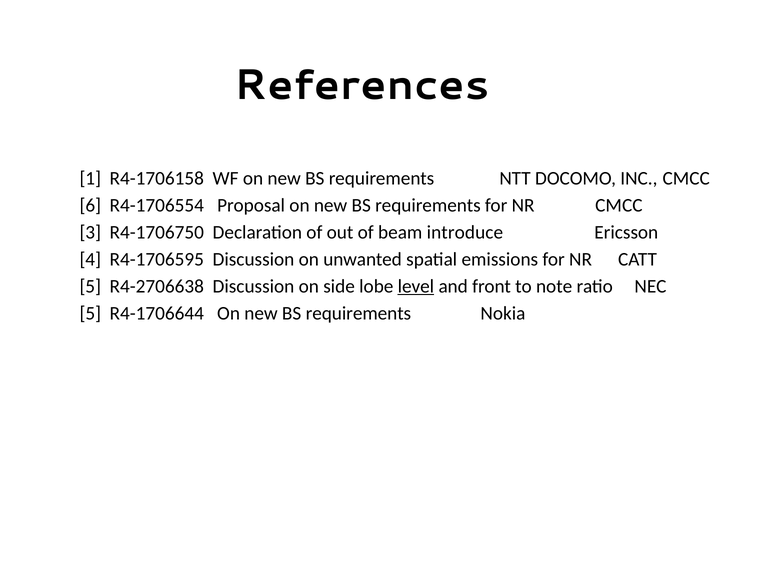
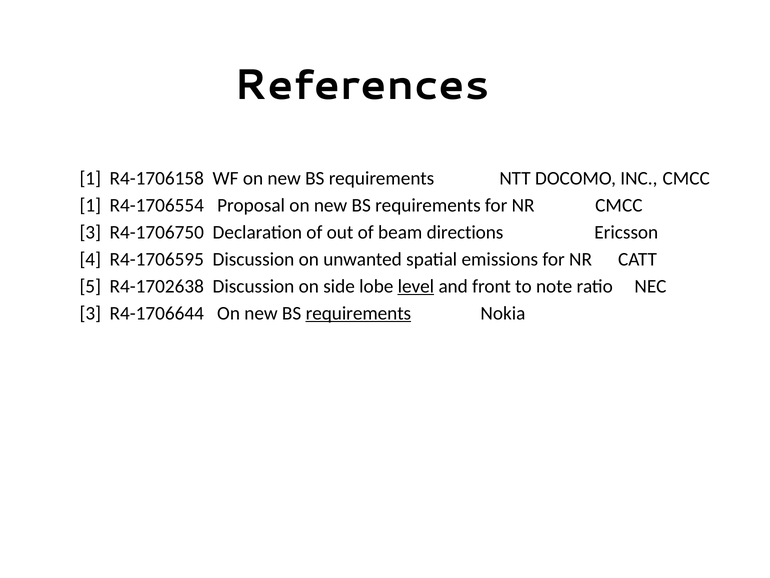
6: 6 -> 1 (90, 205)
introduce: introduce -> directions (465, 232)
R4-2706638: R4-2706638 -> R4-1702638 (157, 286)
5: 5 -> 3 (90, 313)
requirements underline: none -> present (358, 313)
